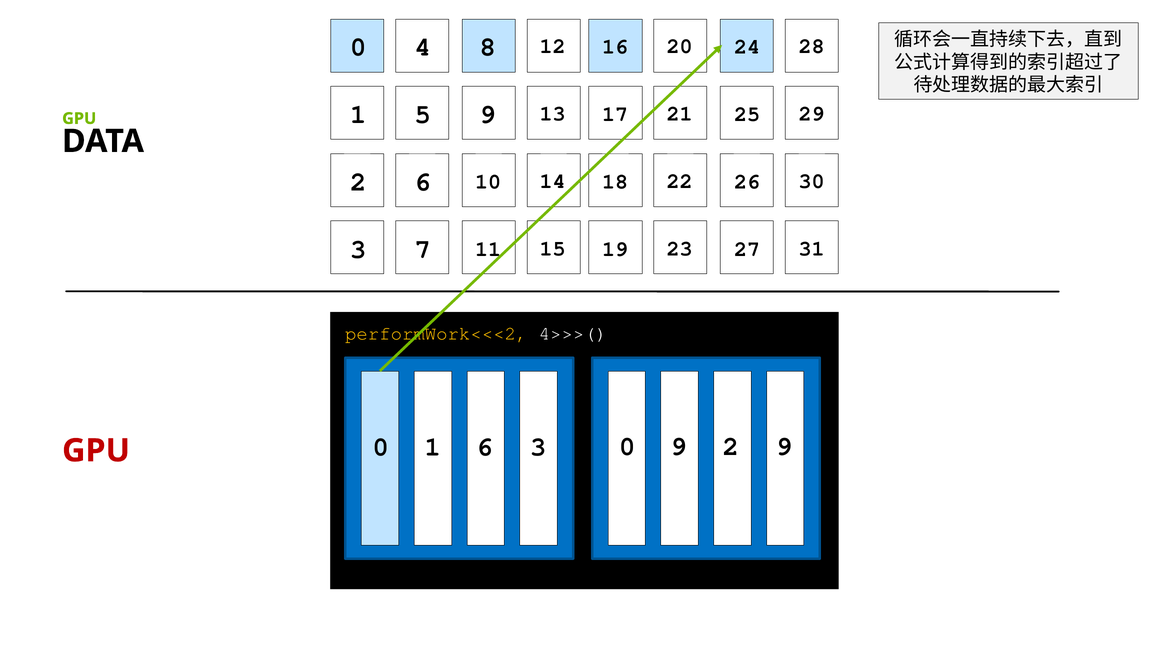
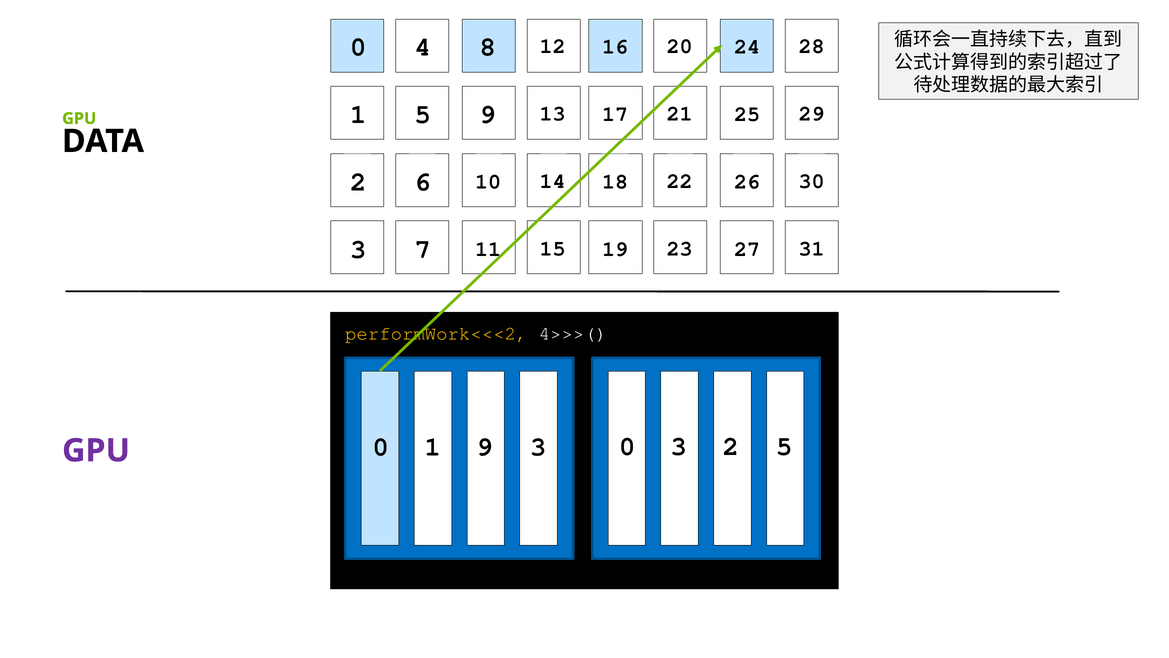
1 6: 6 -> 9 (485, 447)
0 9: 9 -> 3 (679, 446)
2 9: 9 -> 5 (784, 446)
GPU colour: red -> purple (96, 450)
